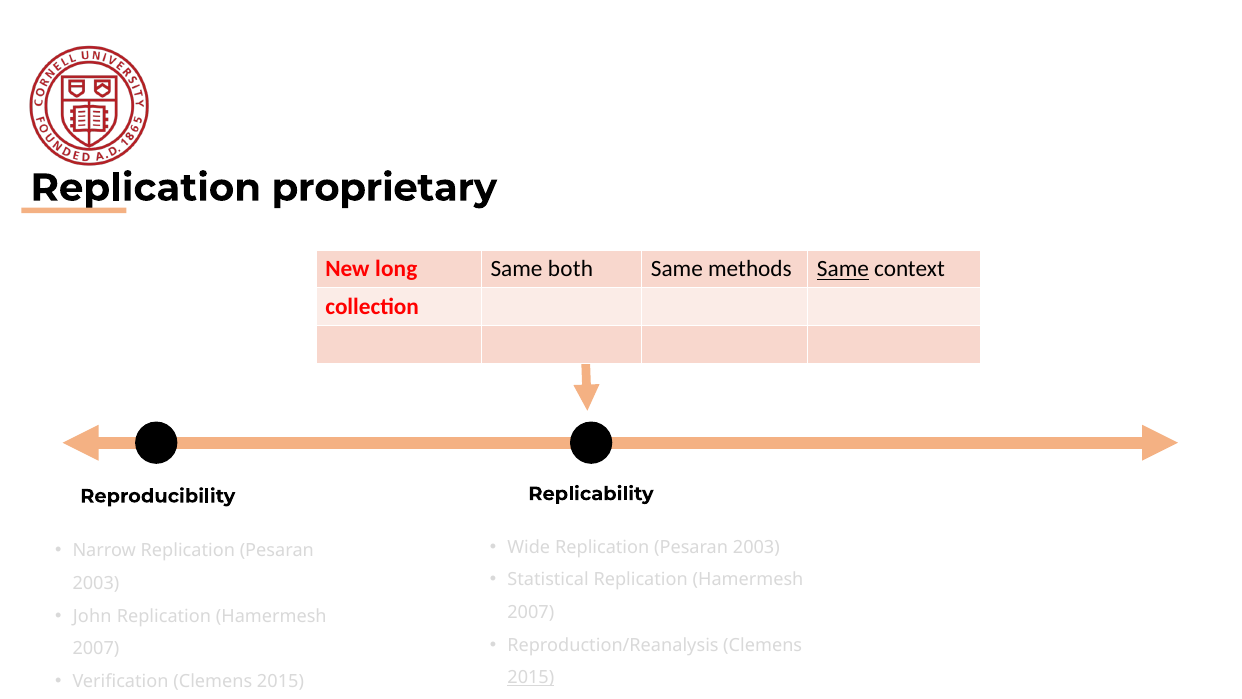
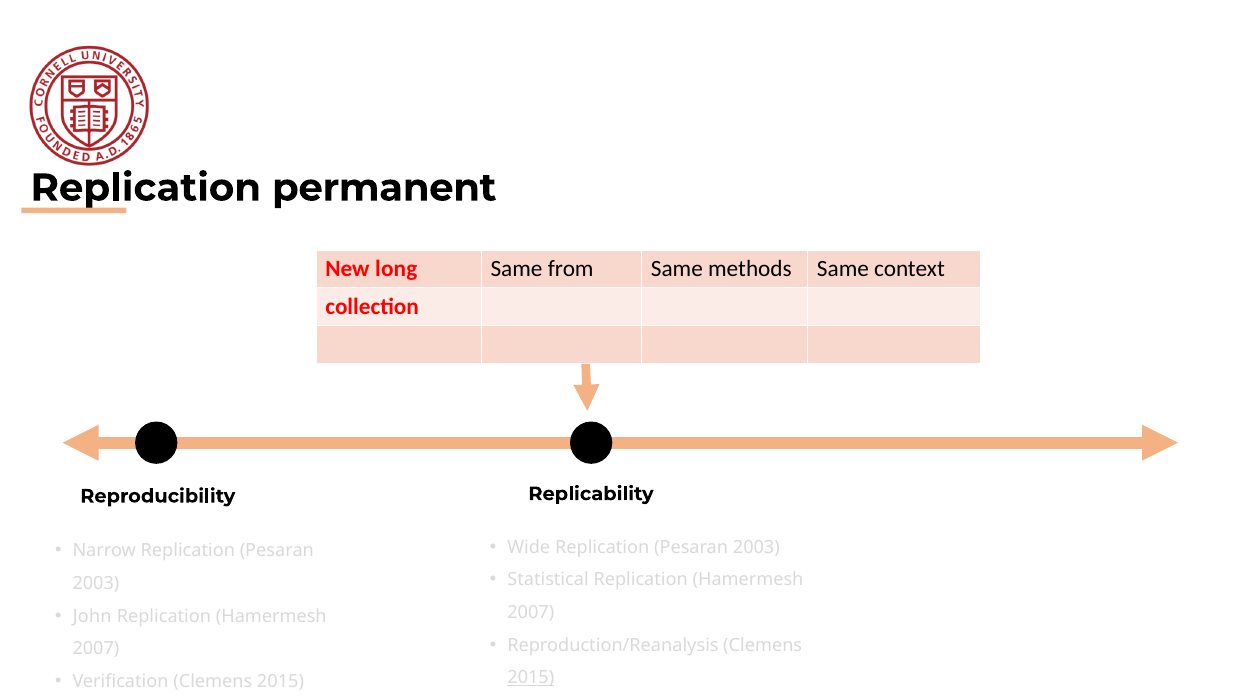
proprietary: proprietary -> permanent (384, 188)
both: both -> from (571, 269)
Same underline: present -> none (843, 269)
